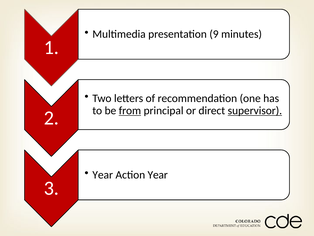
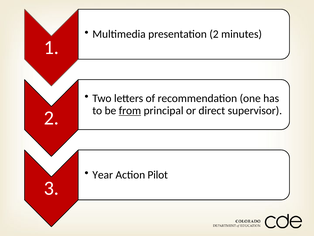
presentation 9: 9 -> 2 (214, 34)
supervisor underline: present -> none (255, 110)
Action Year: Year -> Pilot (158, 174)
